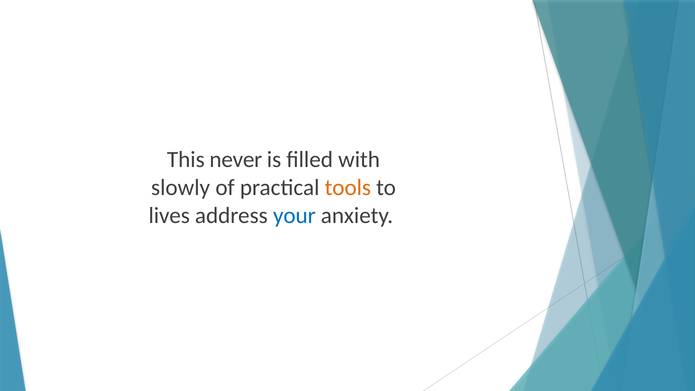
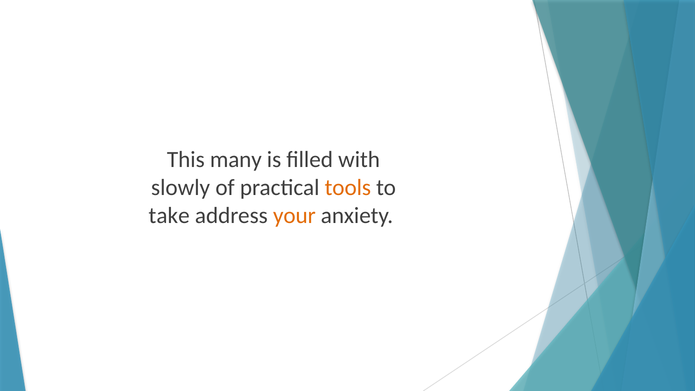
never: never -> many (236, 160)
lives: lives -> take (169, 215)
your colour: blue -> orange (294, 215)
